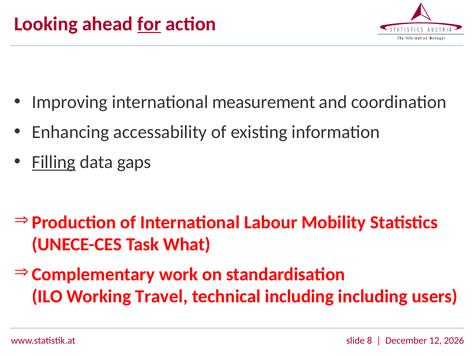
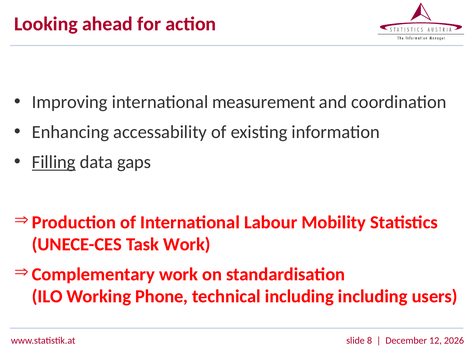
for underline: present -> none (149, 24)
Task What: What -> Work (187, 245)
Travel: Travel -> Phone (162, 297)
